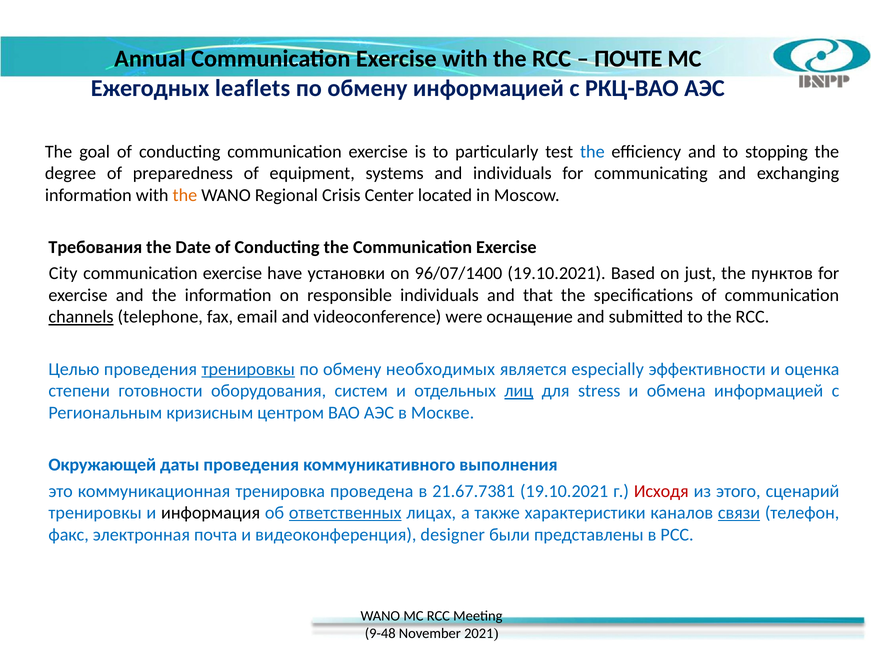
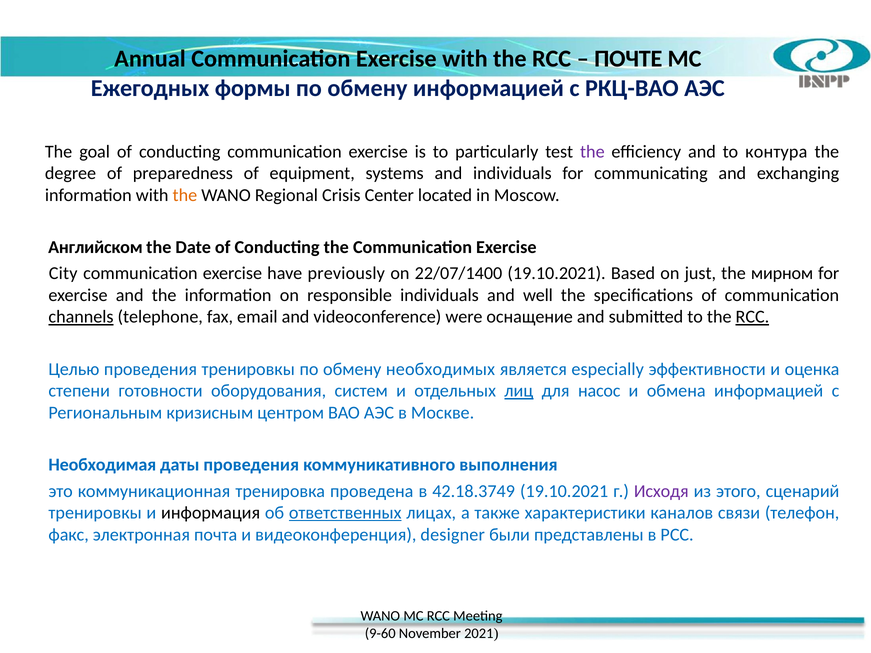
leaflets: leaflets -> формы (253, 88)
the colour: blue -> purple (592, 152)
stopping: stopping -> контура (776, 152)
Требования: Требования -> Английском (95, 247)
установки: установки -> previously (346, 274)
96/07/1400: 96/07/1400 -> 22/07/1400 (458, 274)
пунктов: пунктов -> мирном (782, 274)
that: that -> well (538, 295)
RCC underline: none -> present (752, 317)
тренировкы underline: present -> none (248, 369)
stress: stress -> насос (599, 391)
Окружающей: Окружающей -> Необходимая (102, 465)
21.67.7381: 21.67.7381 -> 42.18.3749 (474, 491)
Исходя colour: red -> purple (661, 491)
связи underline: present -> none (739, 513)
9-48: 9-48 -> 9-60 (380, 634)
